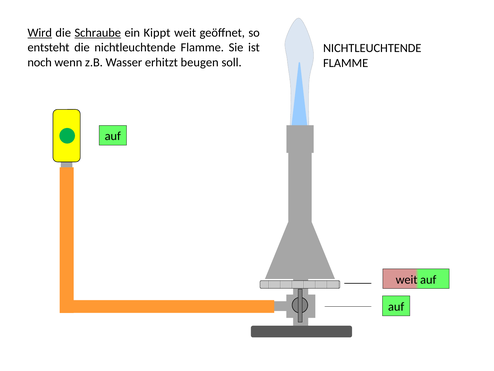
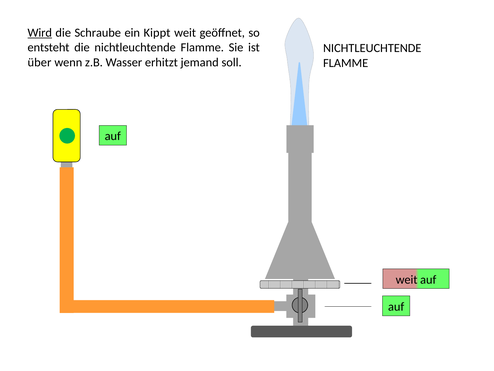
Schraube underline: present -> none (98, 33)
noch: noch -> über (40, 62)
beugen: beugen -> jemand (200, 62)
